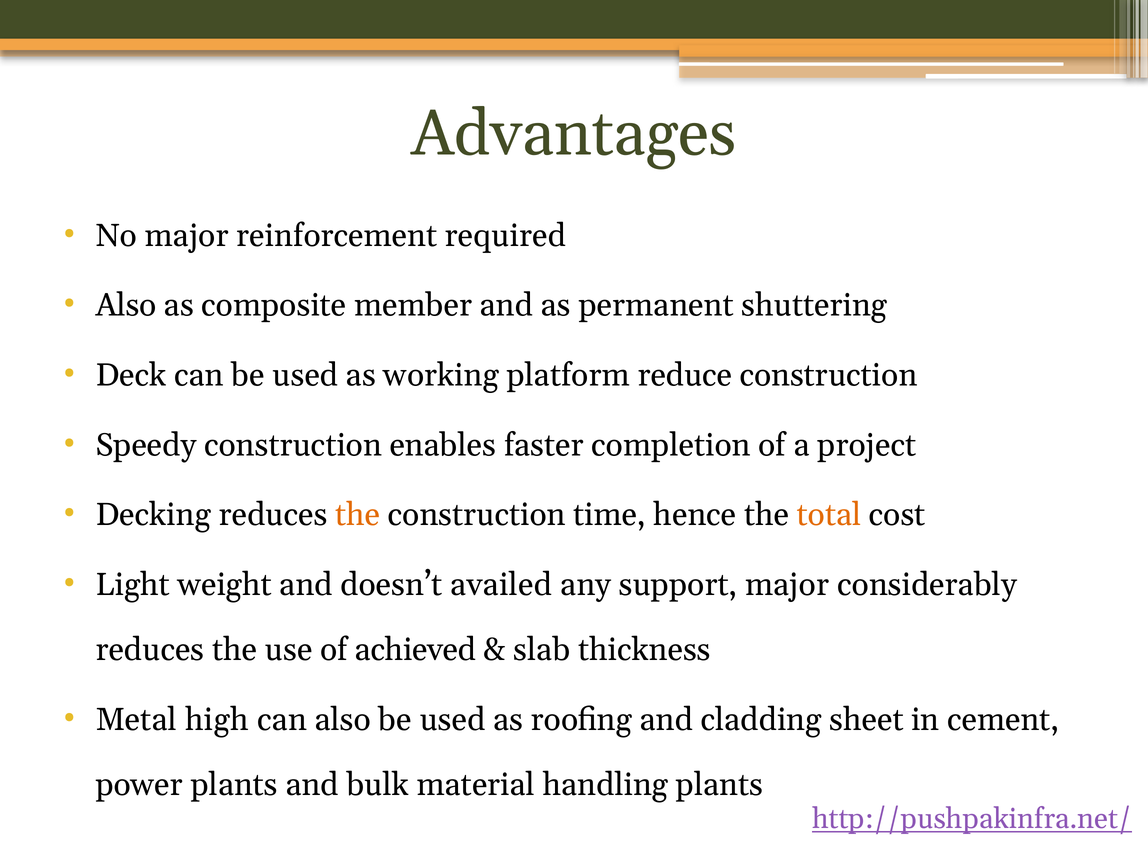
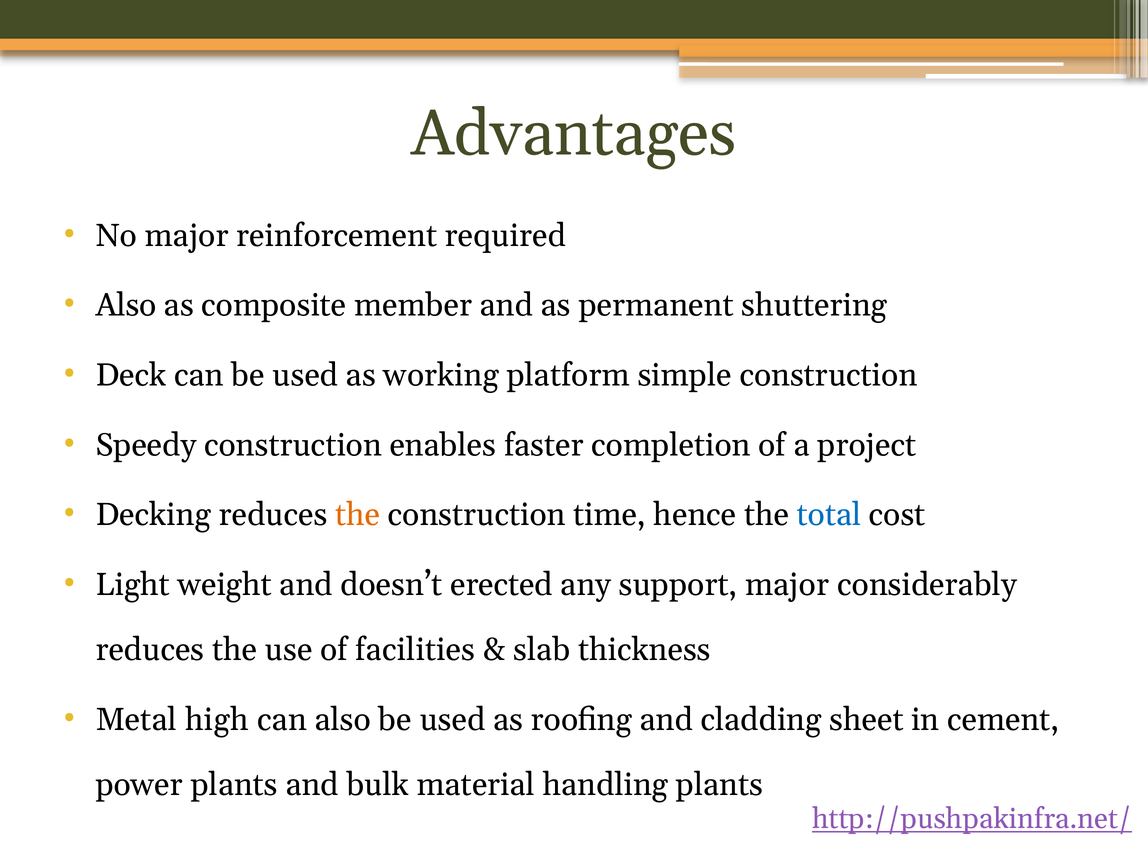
reduce: reduce -> simple (685, 375)
total colour: orange -> blue (829, 515)
availed: availed -> erected (501, 585)
achieved: achieved -> facilities (415, 650)
